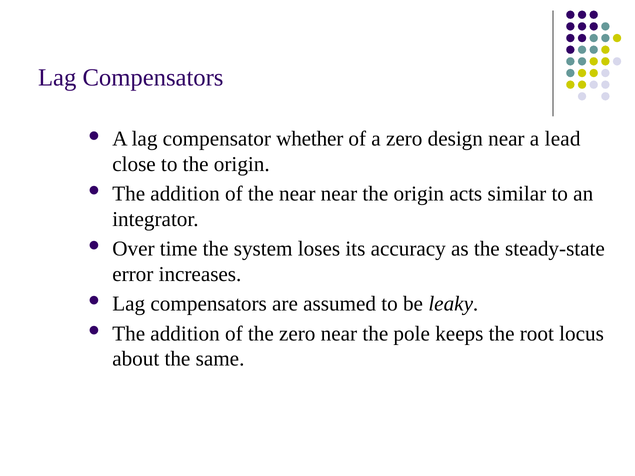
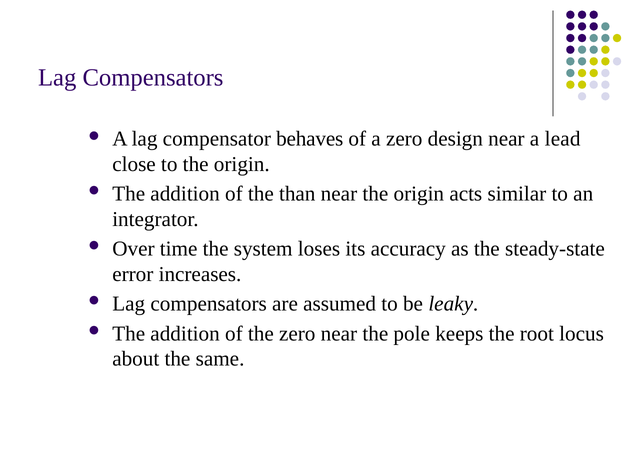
whether: whether -> behaves (310, 139)
the near: near -> than (297, 194)
